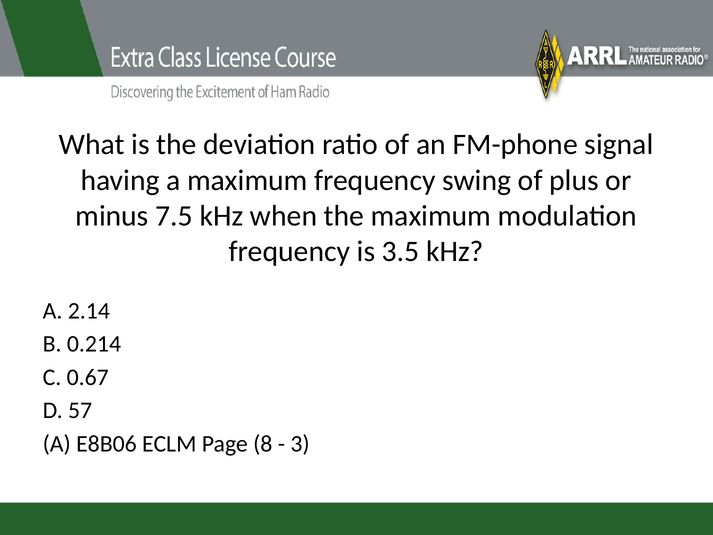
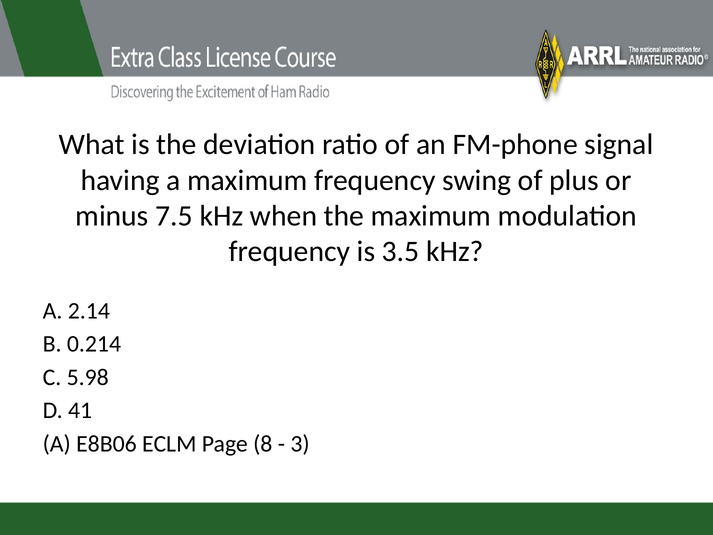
0.67: 0.67 -> 5.98 (88, 377)
57: 57 -> 41 (80, 410)
